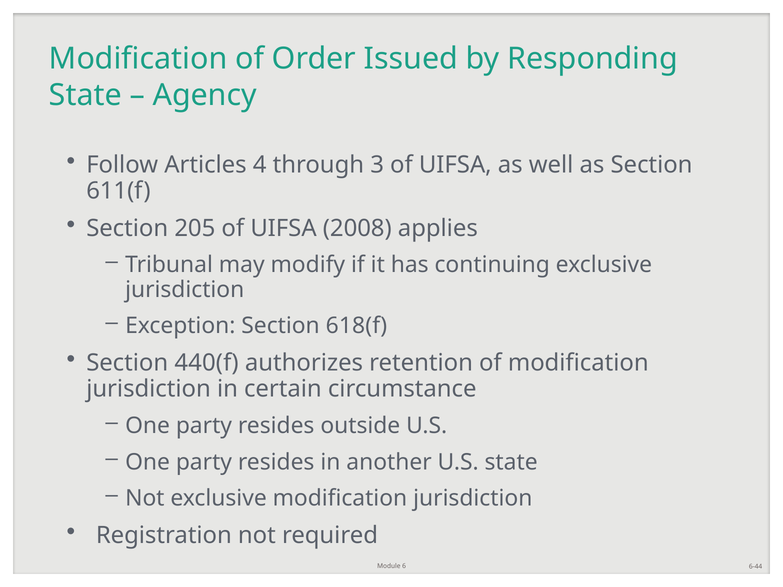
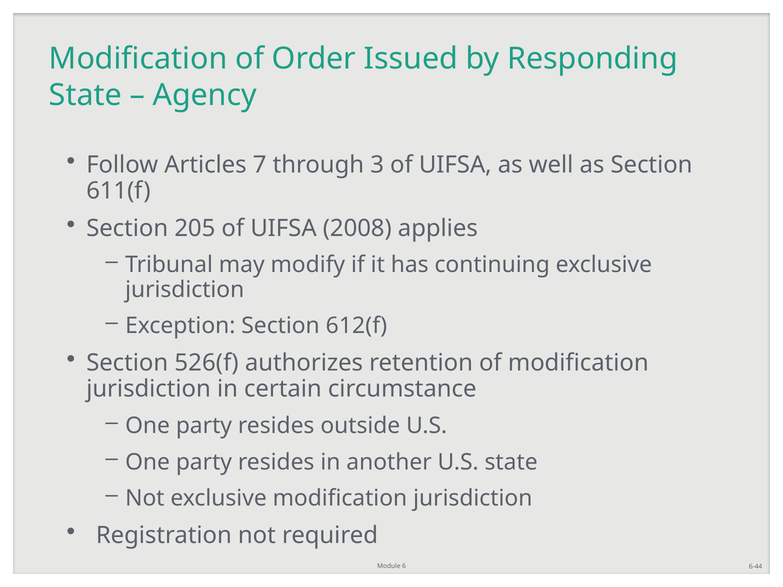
4: 4 -> 7 (260, 165)
618(f: 618(f -> 612(f (356, 326)
440(f: 440(f -> 526(f (207, 363)
